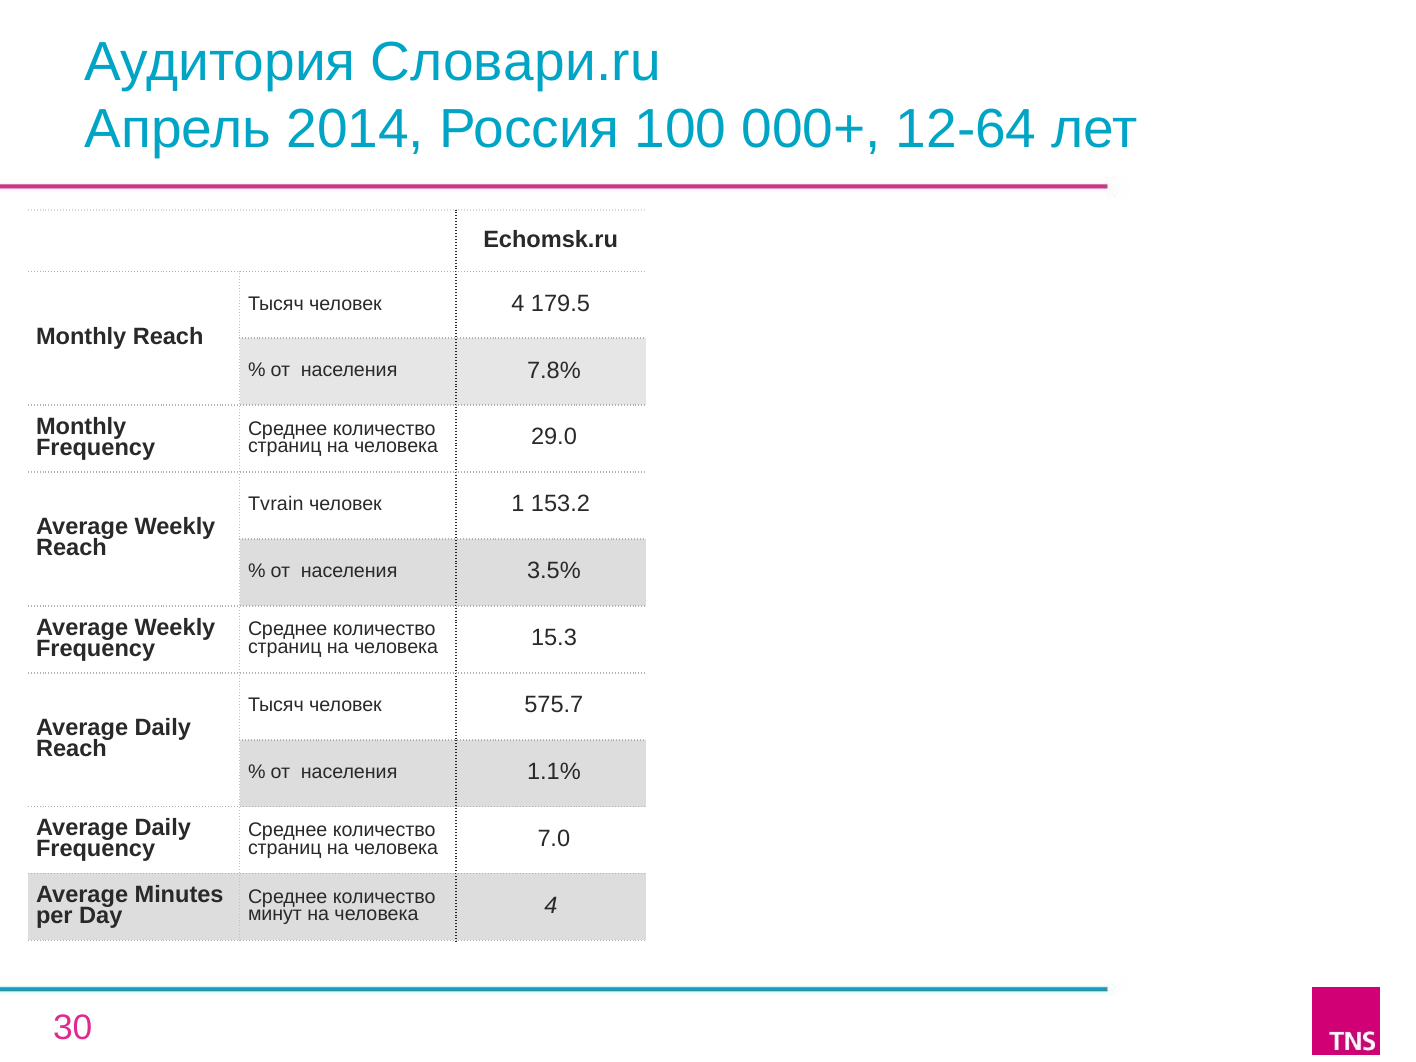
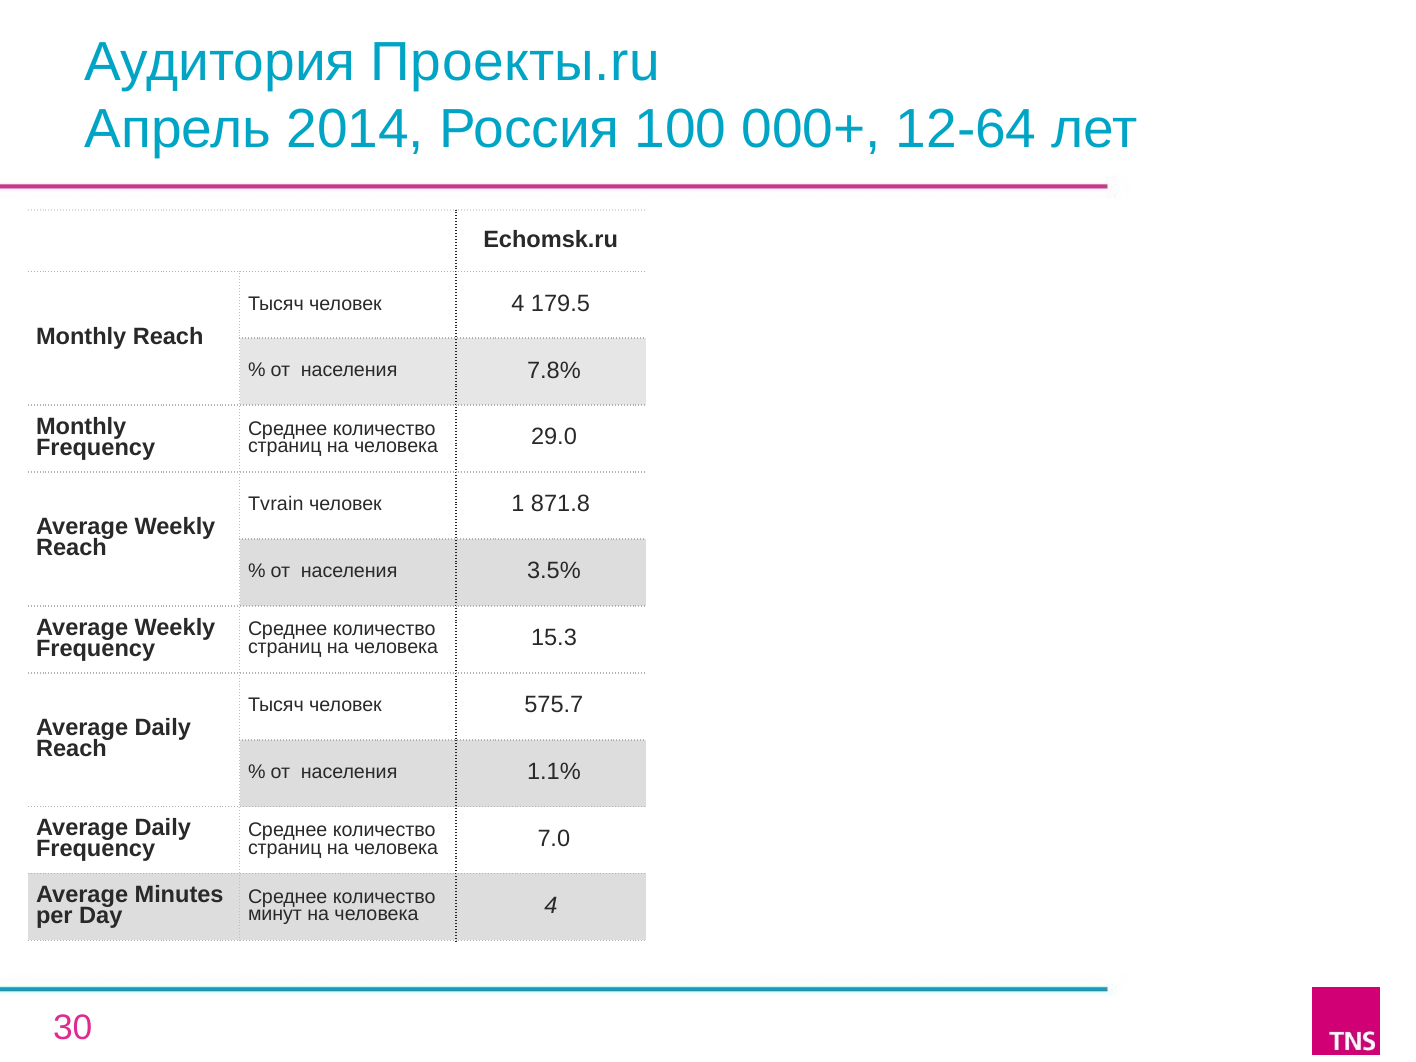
Словари.ru: Словари.ru -> Проекты.ru (516, 63)
153.2: 153.2 -> 871.8 (560, 504)
